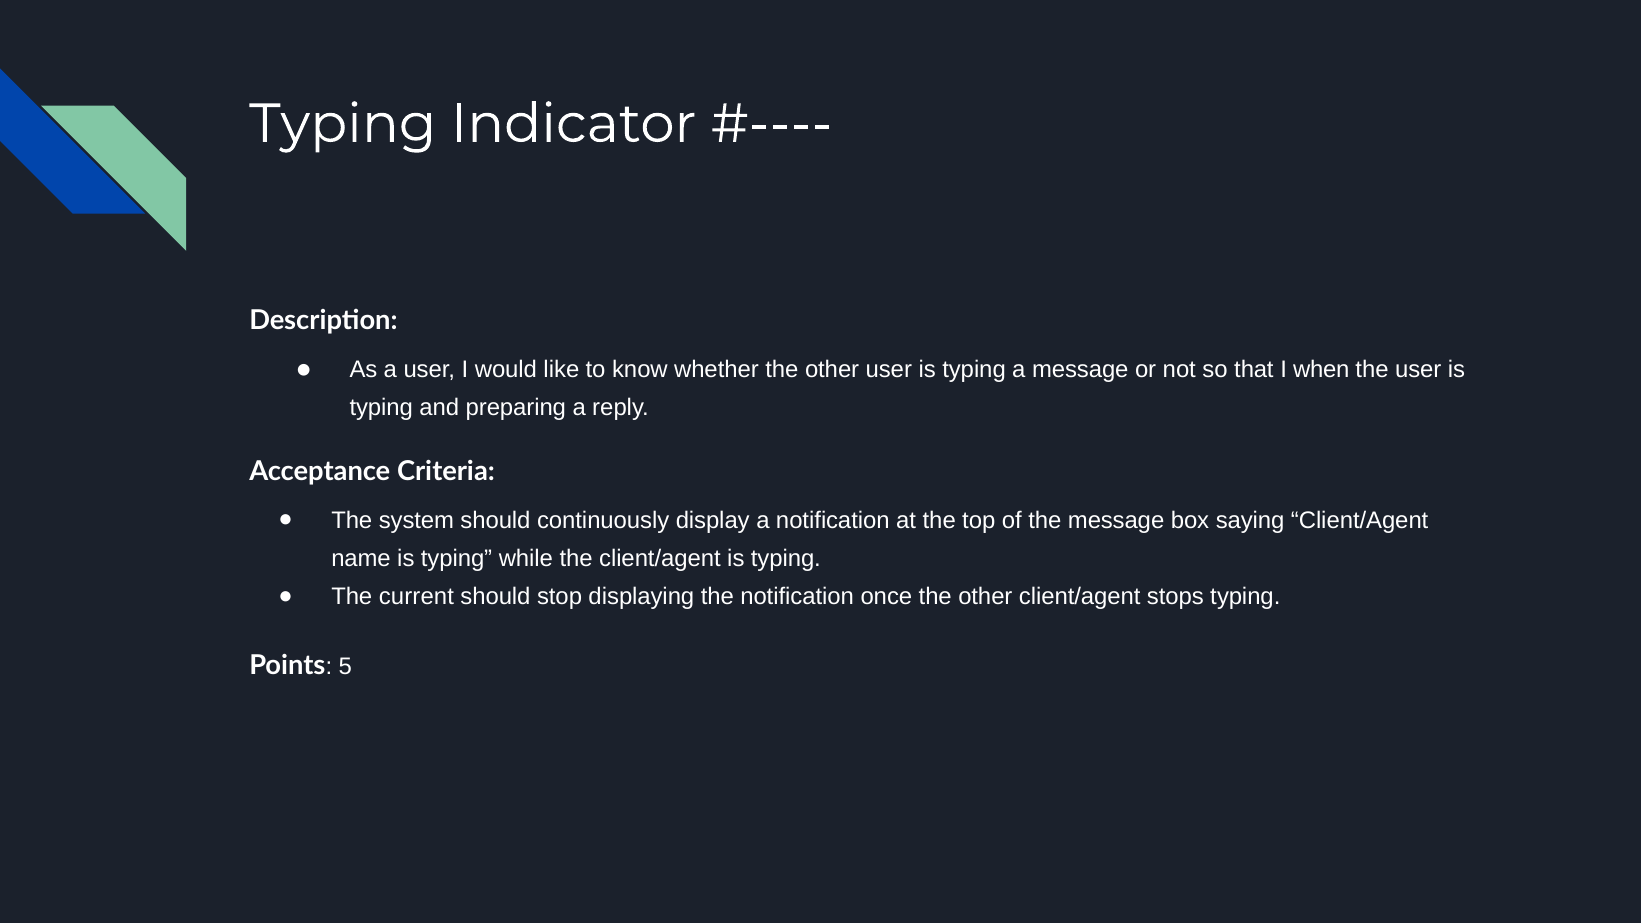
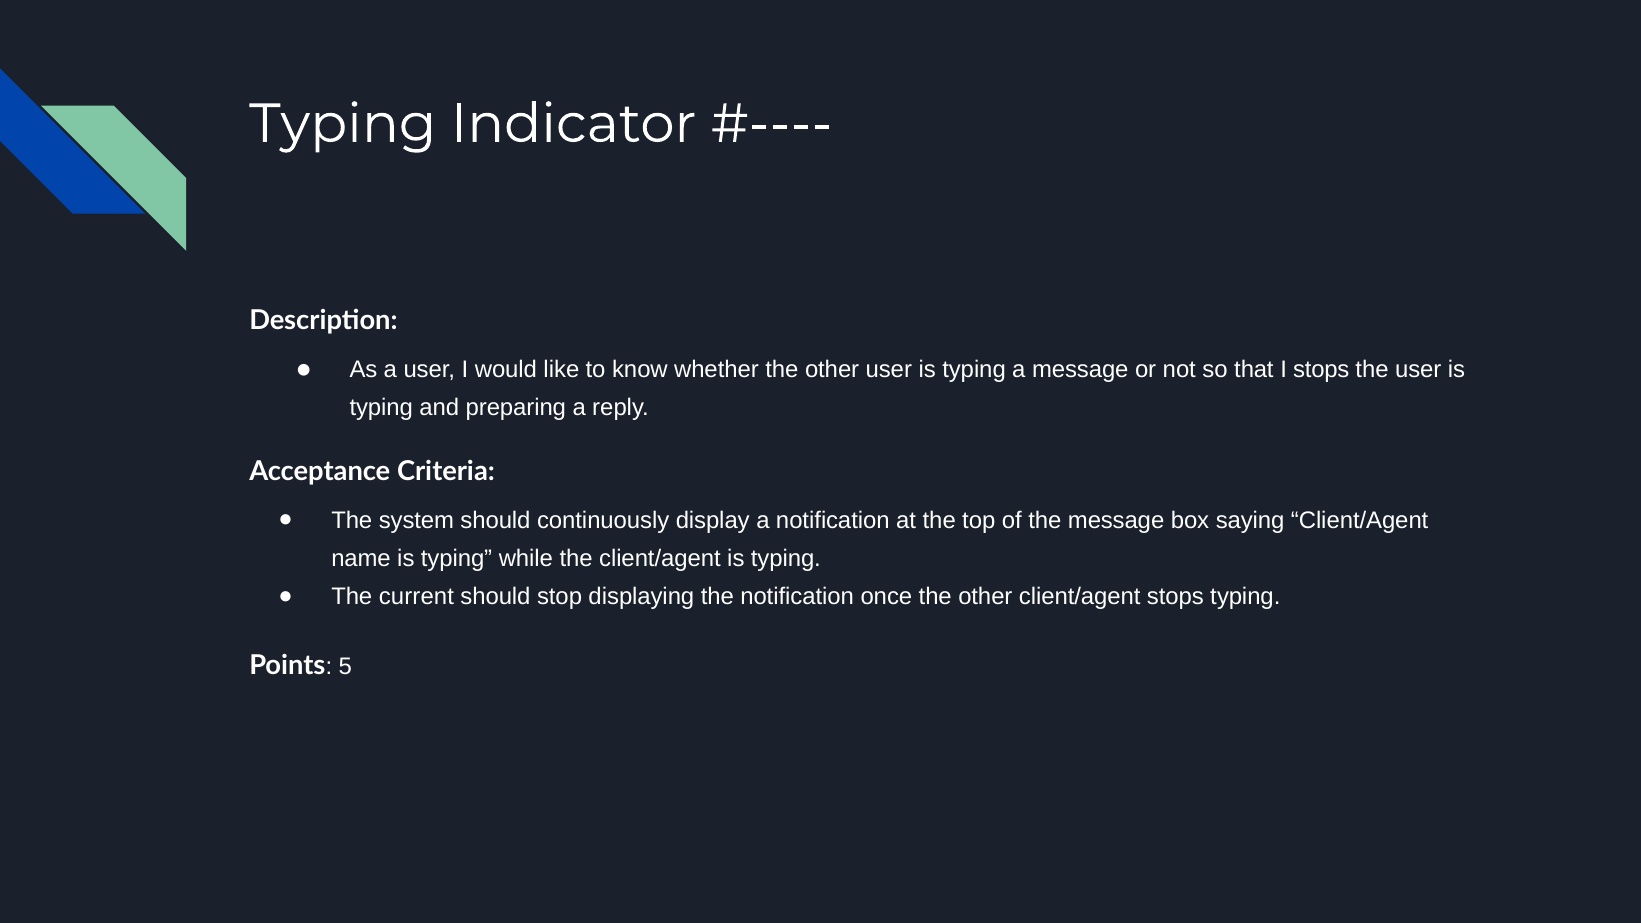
I when: when -> stops (1321, 370)
